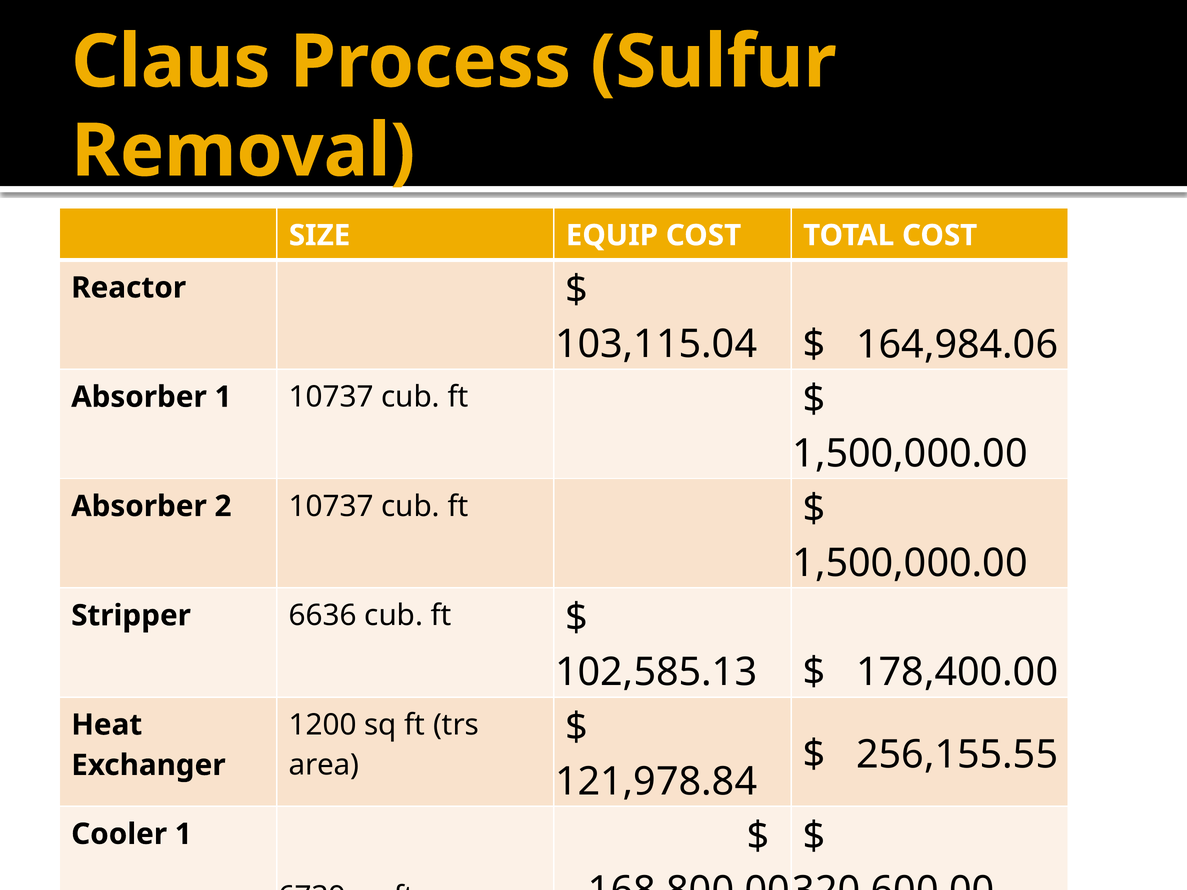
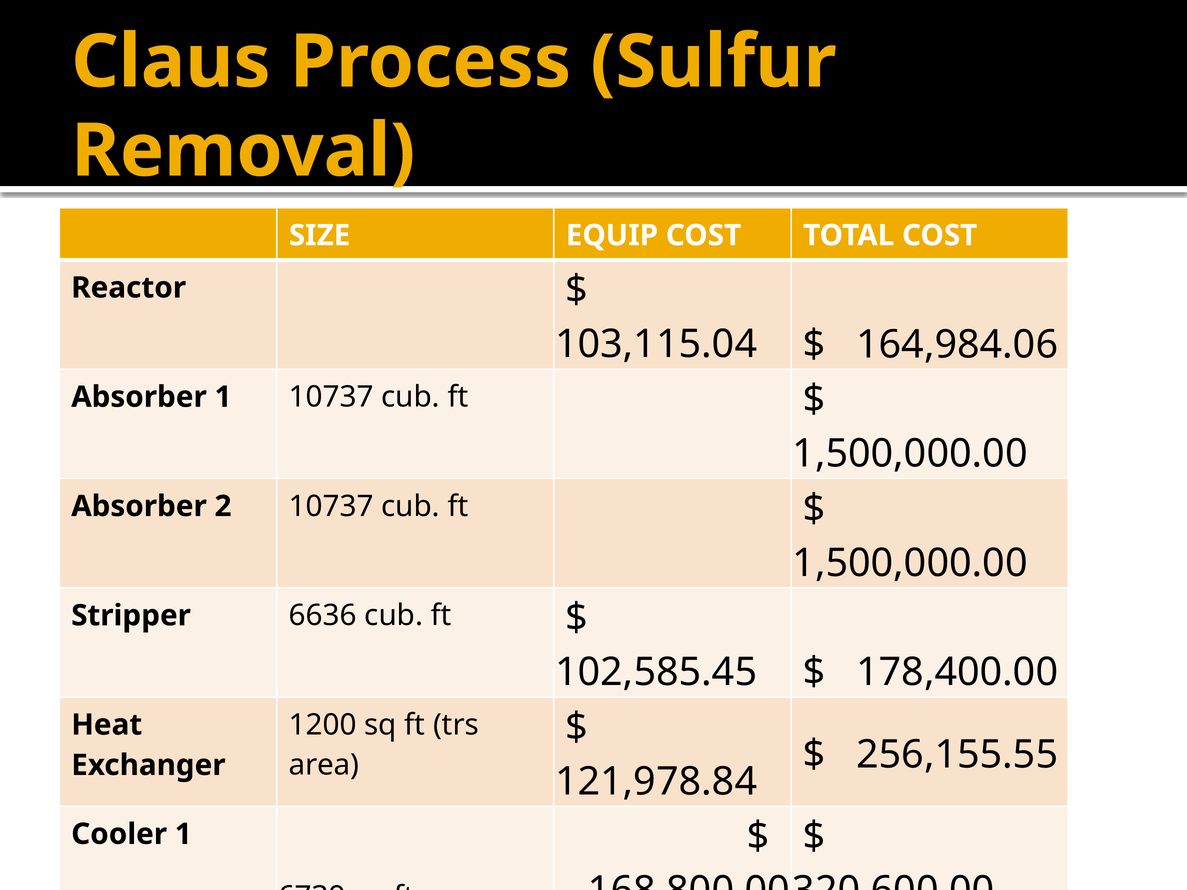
102,585.13: 102,585.13 -> 102,585.45 (656, 673)
